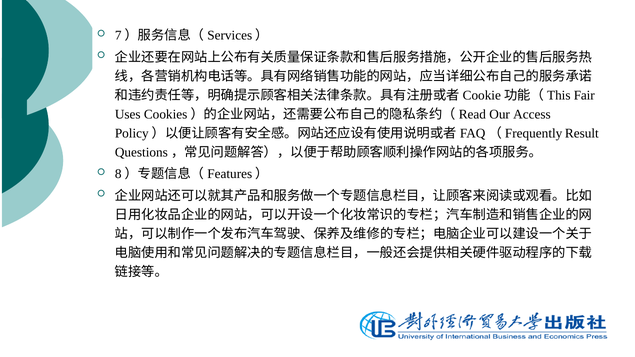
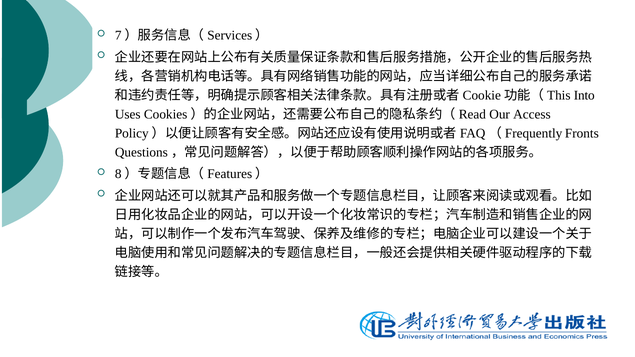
Fair: Fair -> Into (584, 95)
Result: Result -> Fronts (582, 133)
